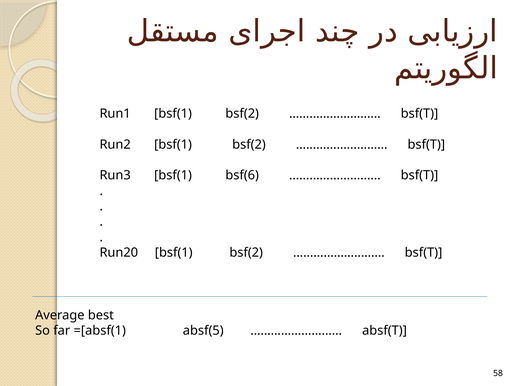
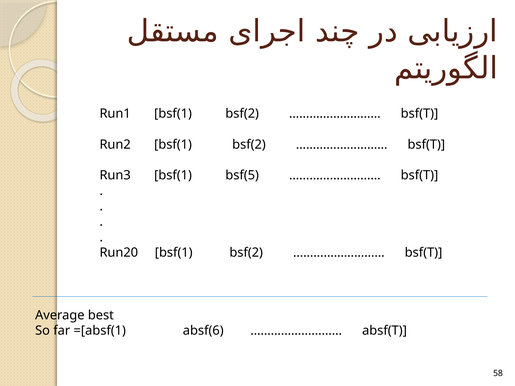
bsf(6: bsf(6 -> bsf(5 (242, 175)
absf(5: absf(5 -> absf(6 (203, 331)
